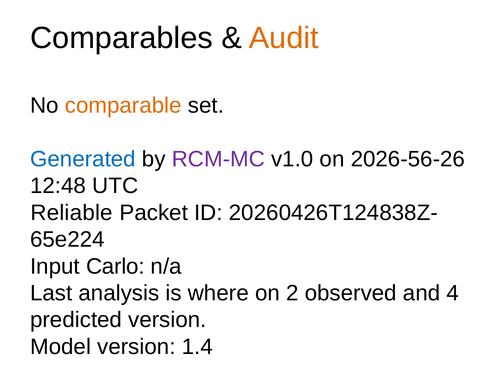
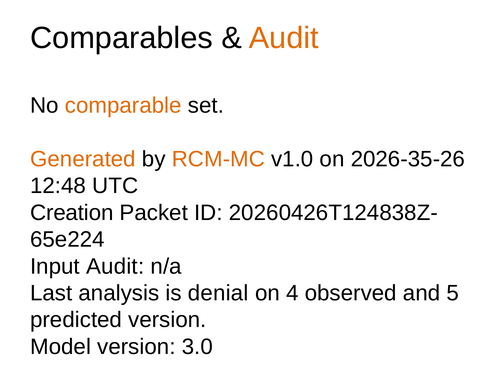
Generated colour: blue -> orange (83, 159)
RCM-MC colour: purple -> orange (218, 159)
2026-56-26: 2026-56-26 -> 2026-35-26 (408, 159)
Reliable: Reliable -> Creation (72, 213)
Input Carlo: Carlo -> Audit (115, 266)
where: where -> denial (218, 293)
2: 2 -> 4 (292, 293)
4: 4 -> 5 (453, 293)
1.4: 1.4 -> 3.0 (197, 347)
